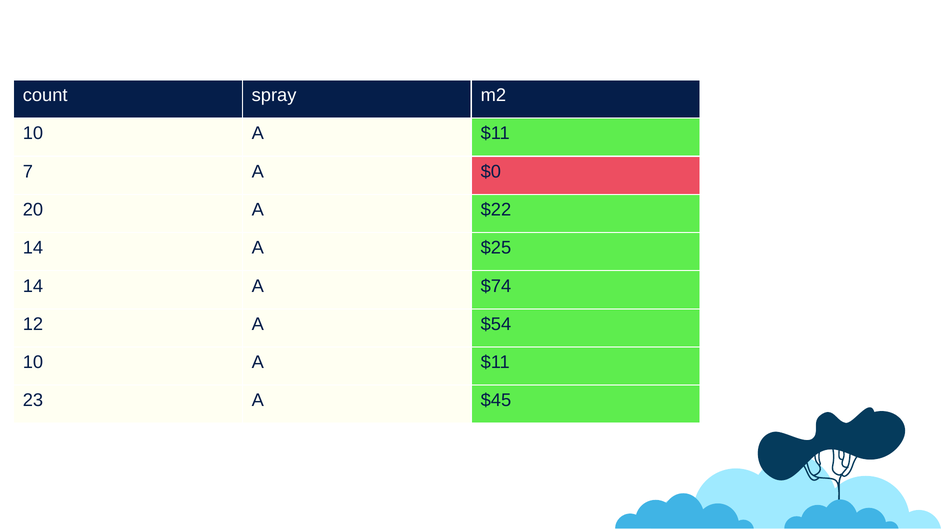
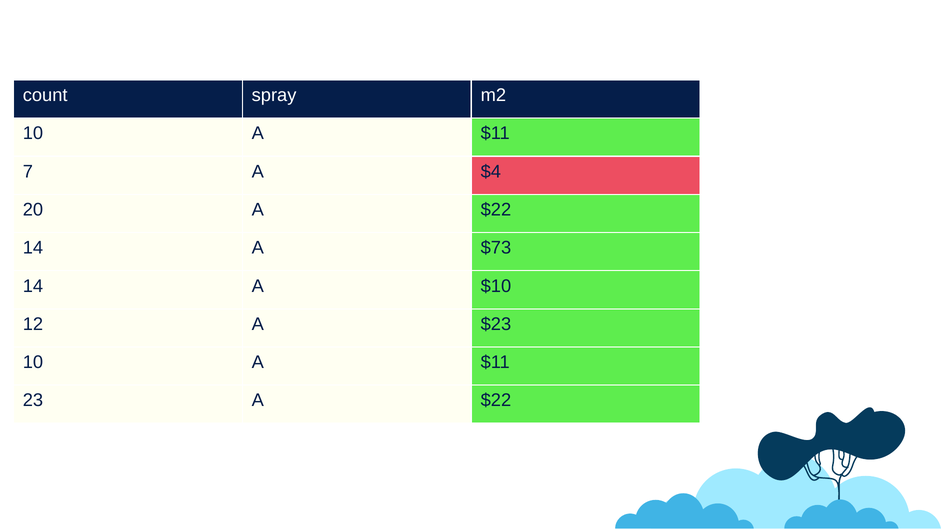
$0: $0 -> $4 (491, 172)
$25: $25 -> $73 (496, 248)
$74: $74 -> $10 (496, 286)
$54: $54 -> $23 (496, 324)
23 A $45: $45 -> $22 (496, 401)
